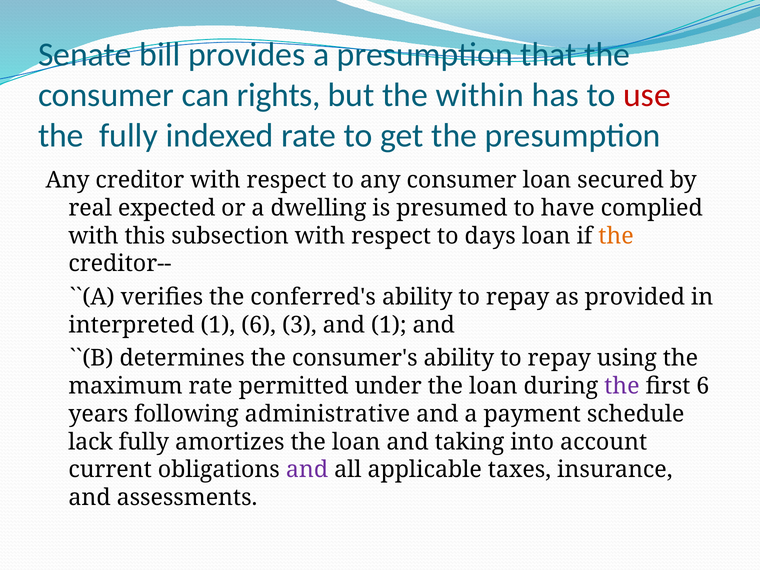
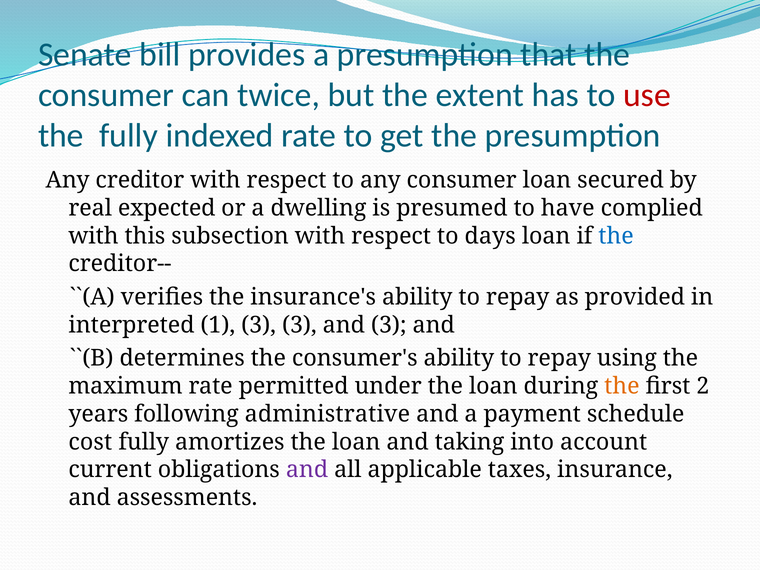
rights: rights -> twice (279, 95)
within: within -> extent (480, 95)
the colour: orange -> blue (616, 236)
conferred's: conferred's -> insurance's (313, 297)
1 6: 6 -> 3 (259, 325)
and 1: 1 -> 3 (389, 325)
the colour: purple -> orange (622, 386)
first 6: 6 -> 2 (703, 386)
lack: lack -> cost (90, 442)
